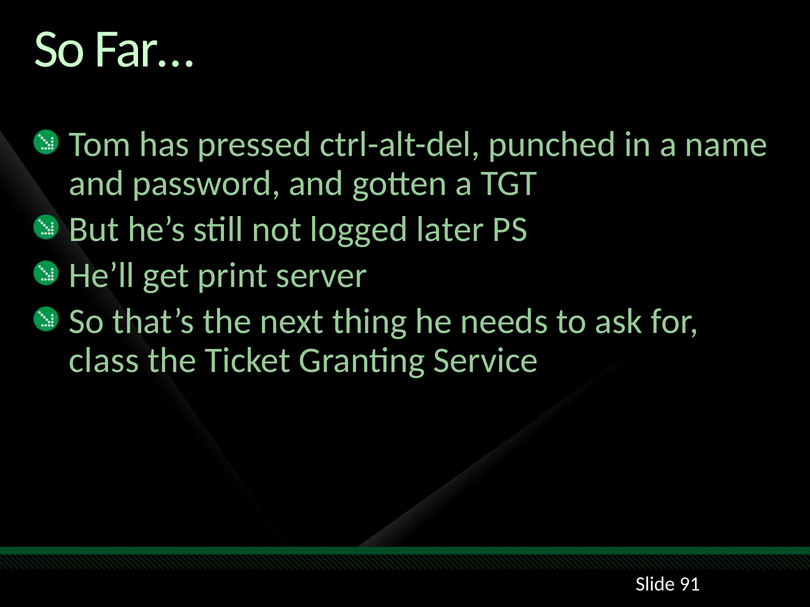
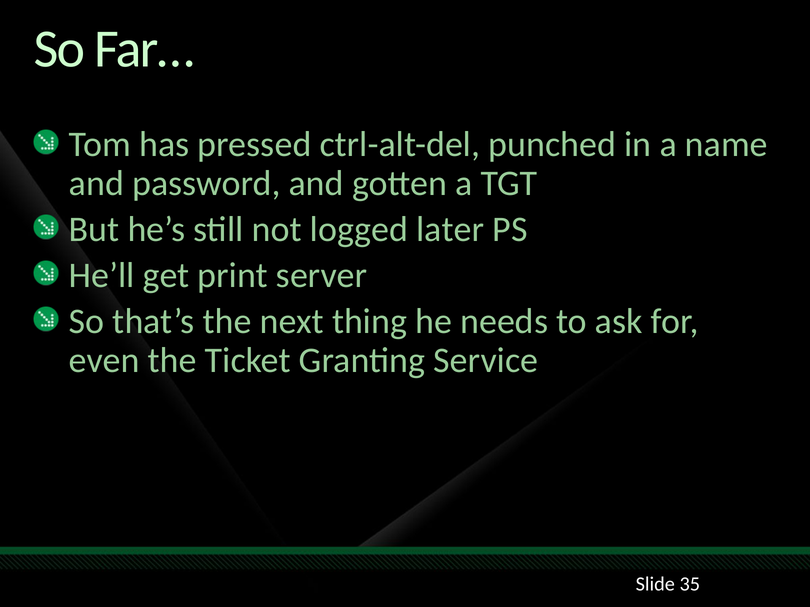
class: class -> even (104, 361)
91: 91 -> 35 (690, 585)
